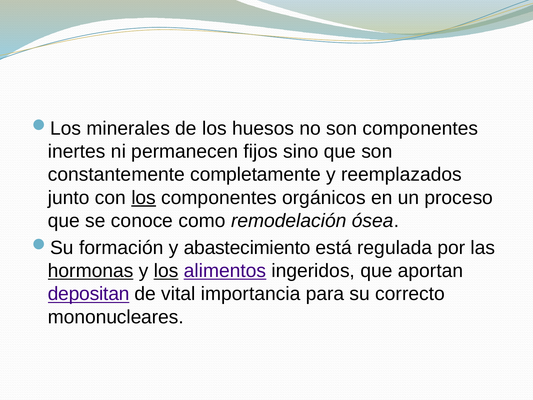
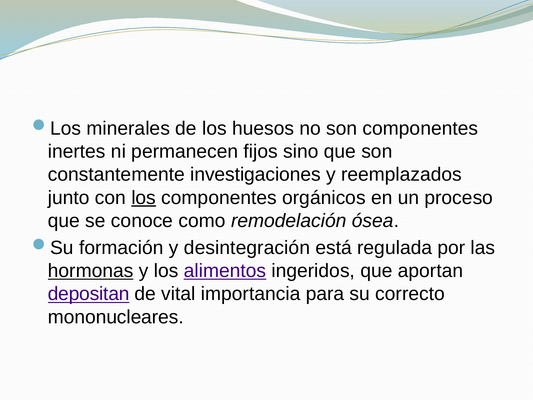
completamente: completamente -> investigaciones (255, 174)
abastecimiento: abastecimiento -> desintegración (247, 248)
los underline: present -> none (166, 271)
